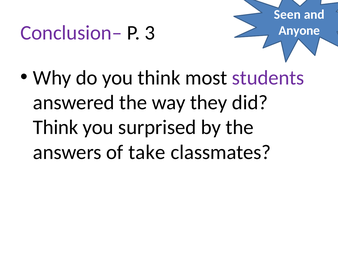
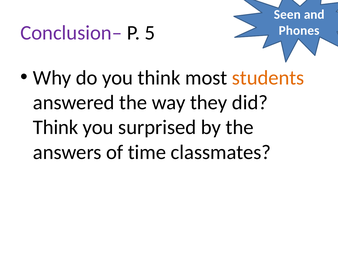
3: 3 -> 5 (150, 33)
Anyone: Anyone -> Phones (299, 30)
students colour: purple -> orange (268, 78)
take: take -> time (147, 152)
